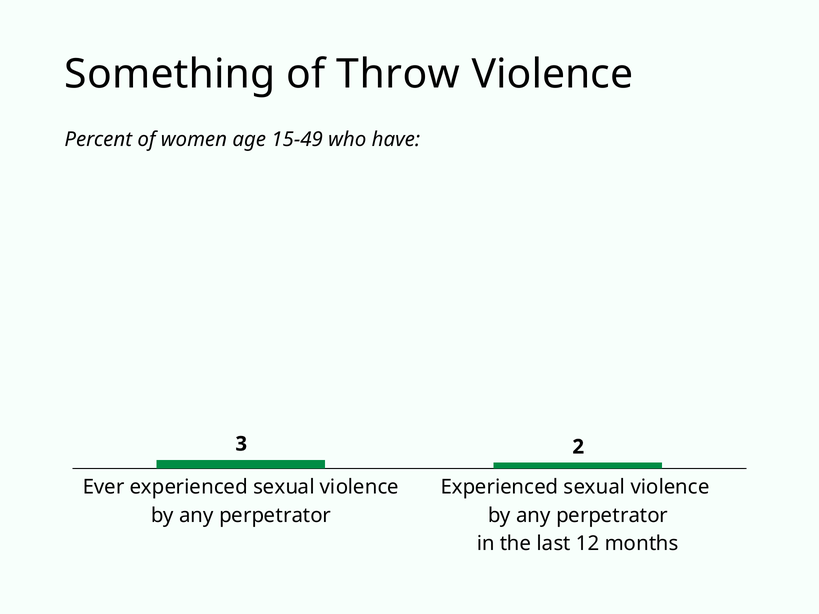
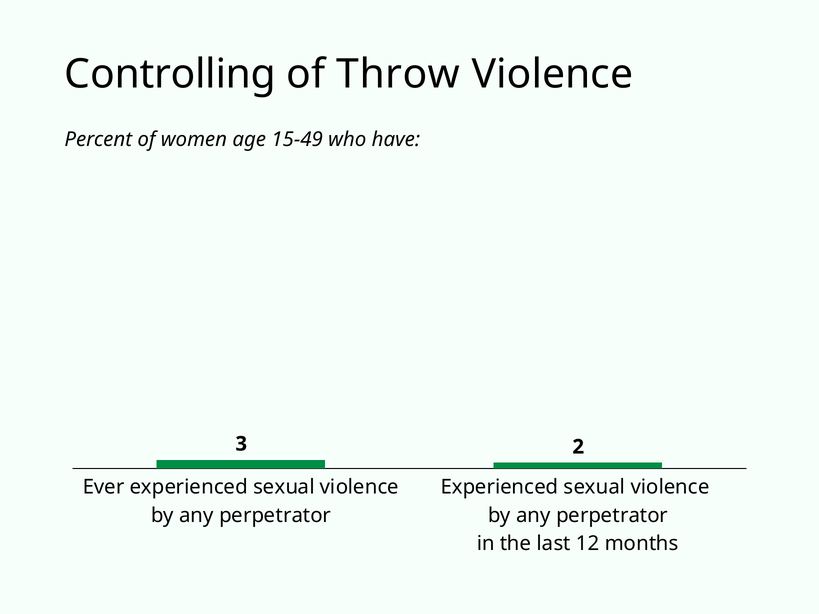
Something: Something -> Controlling (170, 74)
